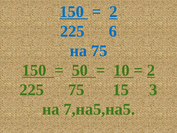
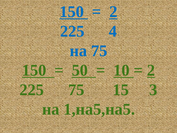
6: 6 -> 4 (113, 31)
7,на5,на5: 7,на5,на5 -> 1,на5,на5 (99, 109)
